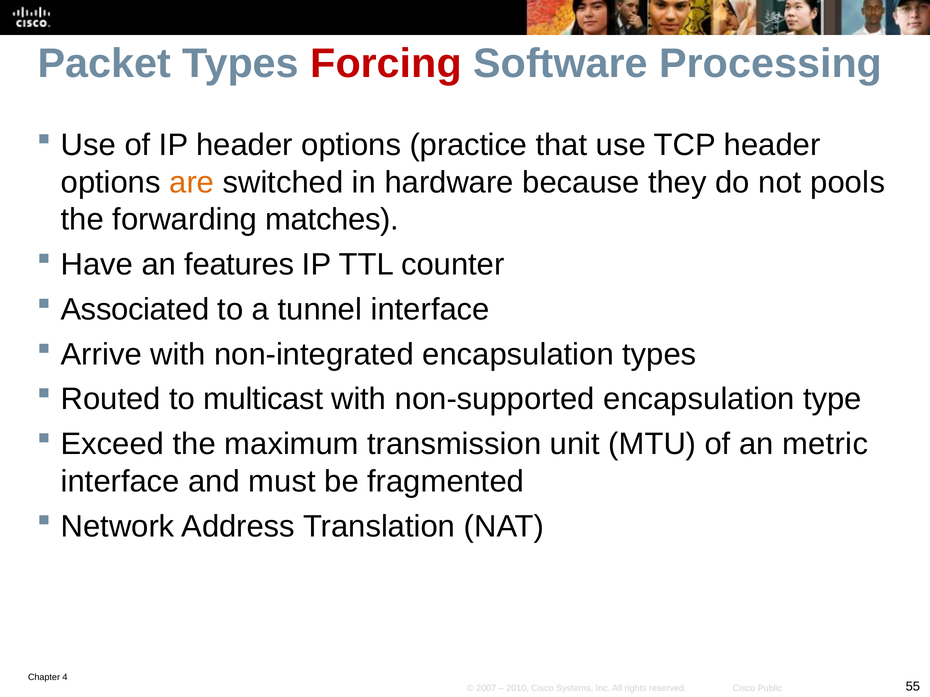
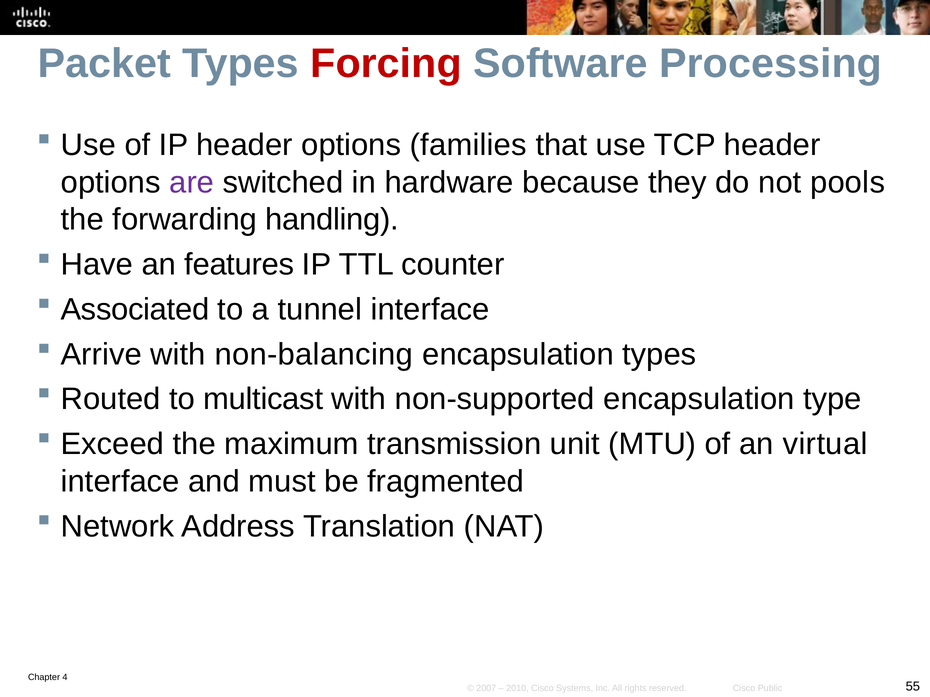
practice: practice -> families (468, 145)
are colour: orange -> purple (192, 183)
matches: matches -> handling (332, 220)
non-integrated: non-integrated -> non-balancing (314, 355)
metric: metric -> virtual (825, 445)
